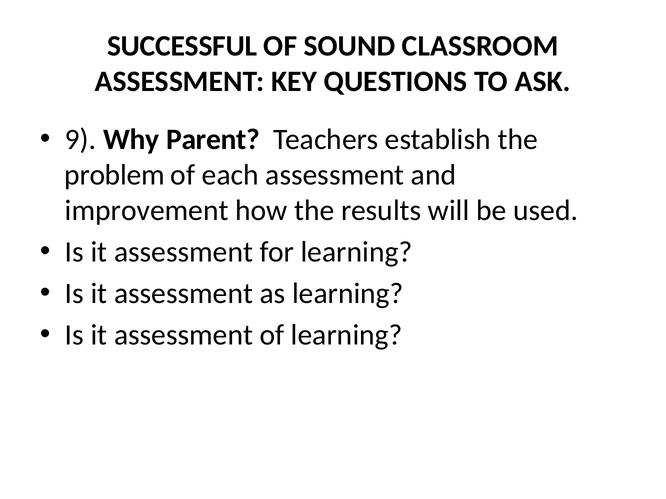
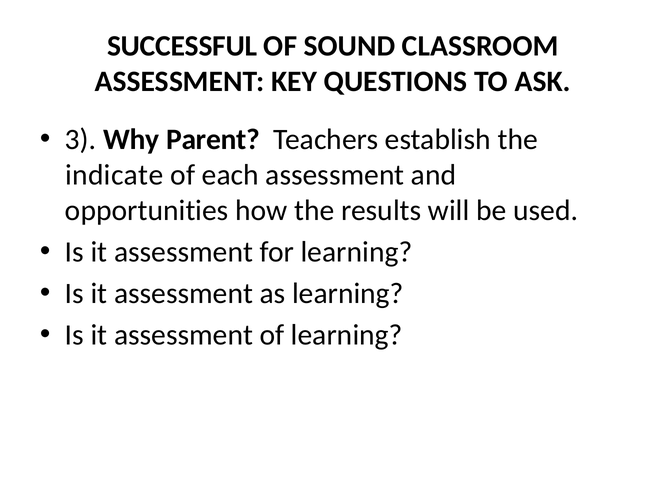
9: 9 -> 3 (81, 140)
problem: problem -> indicate (114, 175)
improvement: improvement -> opportunities (147, 211)
